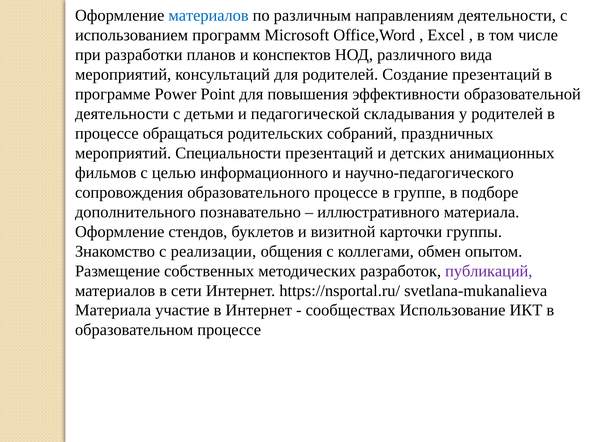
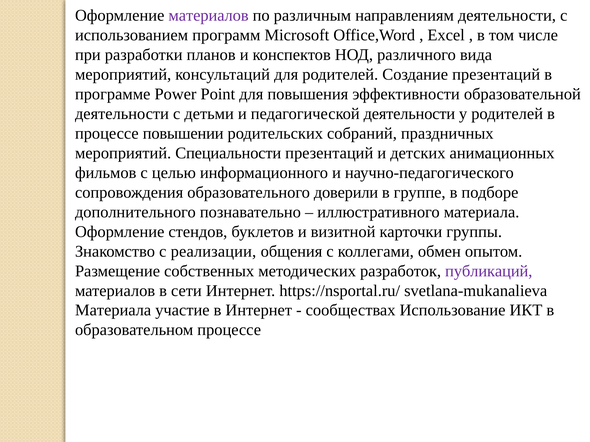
материалов colour: blue -> purple (209, 15)
педагогической складывания: складывания -> деятельности (409, 114)
обращаться: обращаться -> повышении (183, 134)
образовательного процессе: процессе -> доверили (346, 193)
